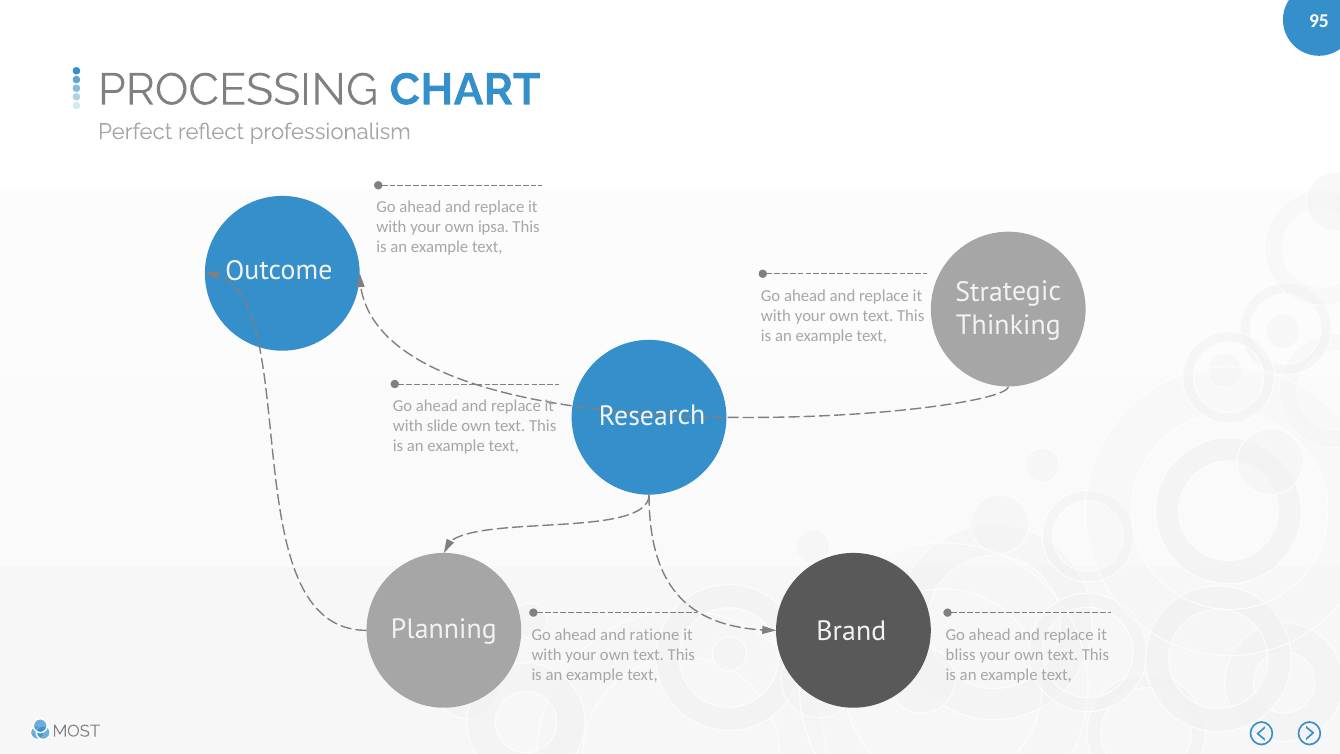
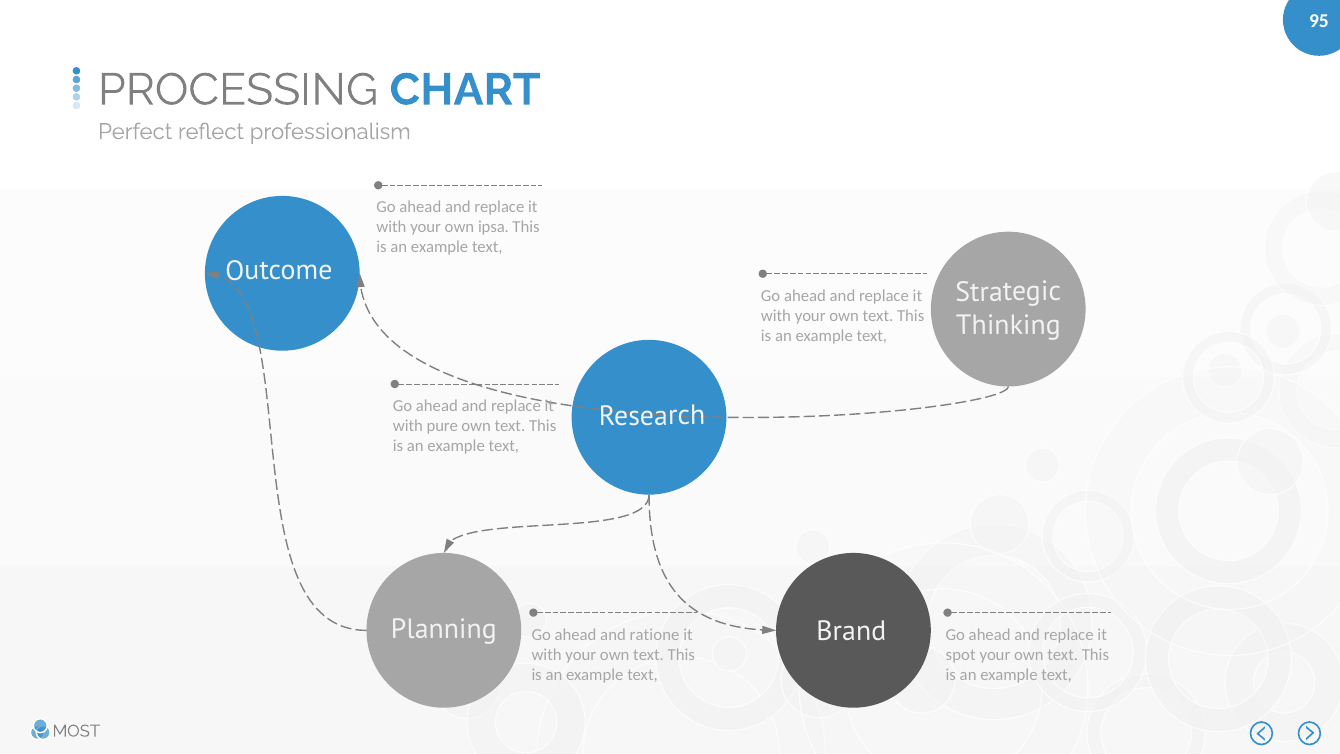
slide: slide -> pure (442, 426)
bliss: bliss -> spot (961, 654)
